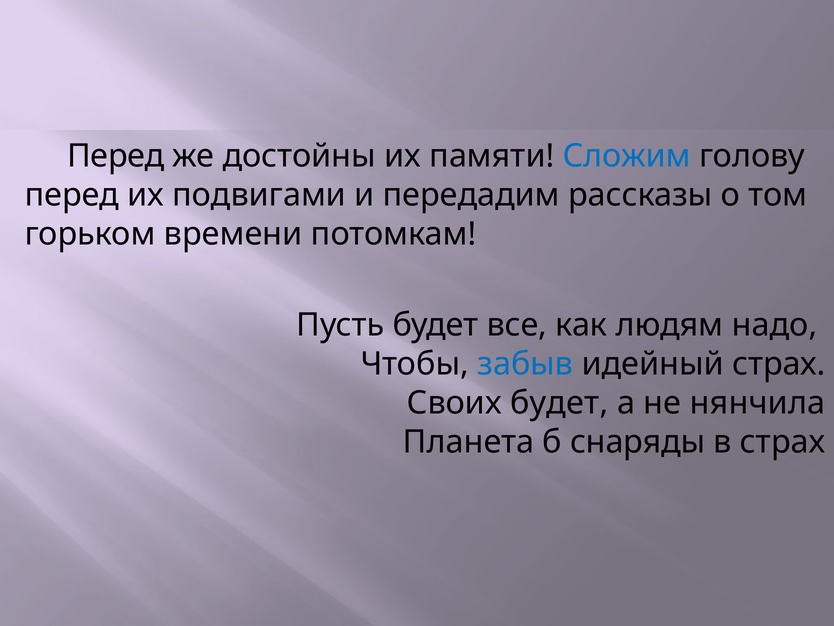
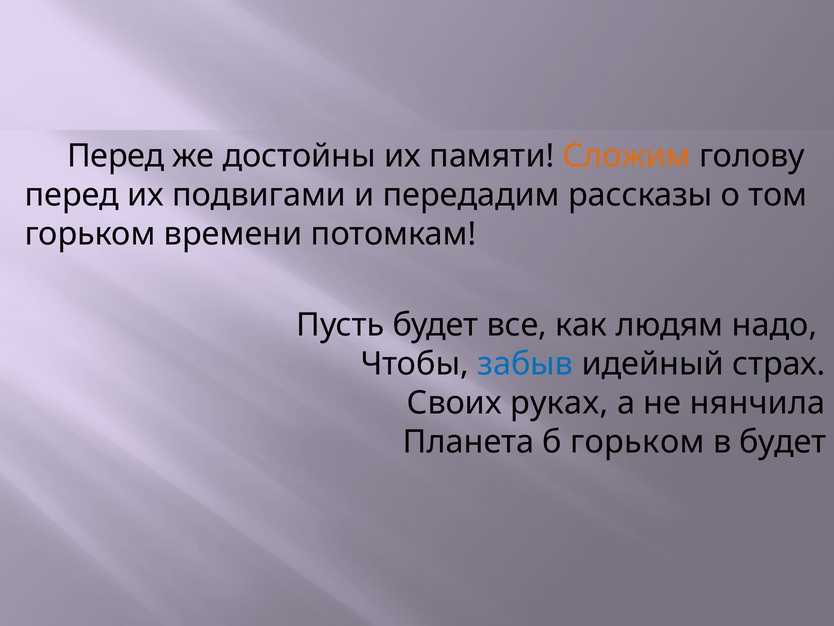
Сложим colour: blue -> orange (627, 156)
Своих будет: будет -> руках (559, 403)
б снаряды: снаряды -> горьком (637, 442)
в страх: страх -> будет (783, 442)
